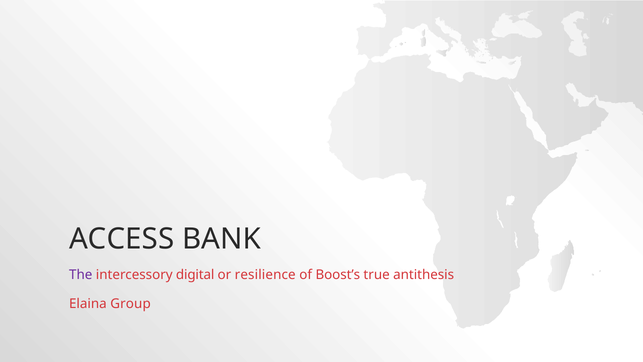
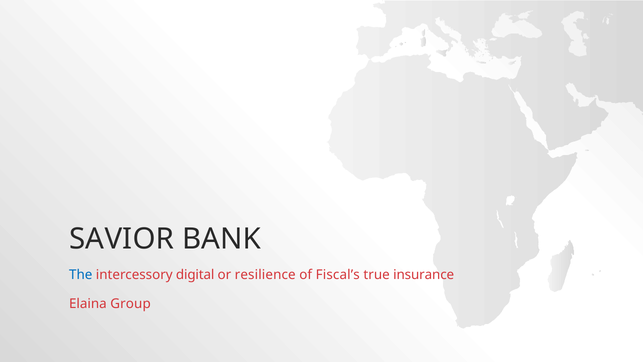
ACCESS: ACCESS -> SAVIOR (122, 239)
The colour: purple -> blue (81, 275)
Boost’s: Boost’s -> Fiscal’s (338, 275)
antithesis: antithesis -> insurance (424, 275)
